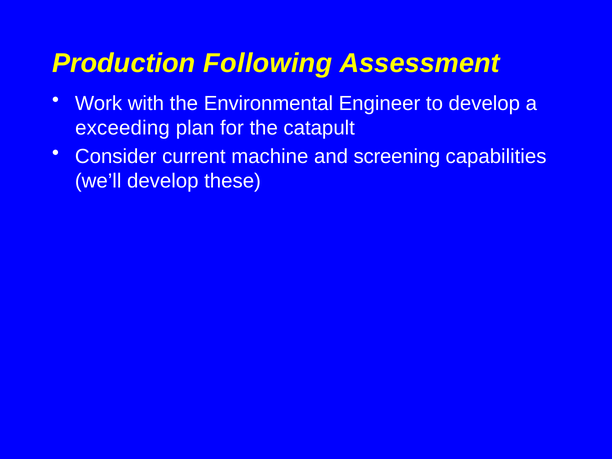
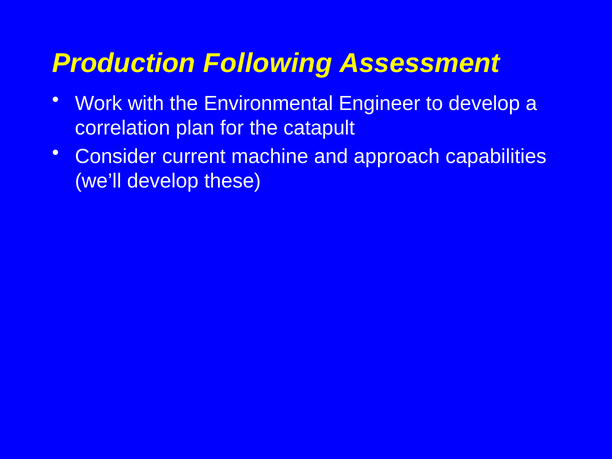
exceeding: exceeding -> correlation (123, 128)
screening: screening -> approach (397, 156)
